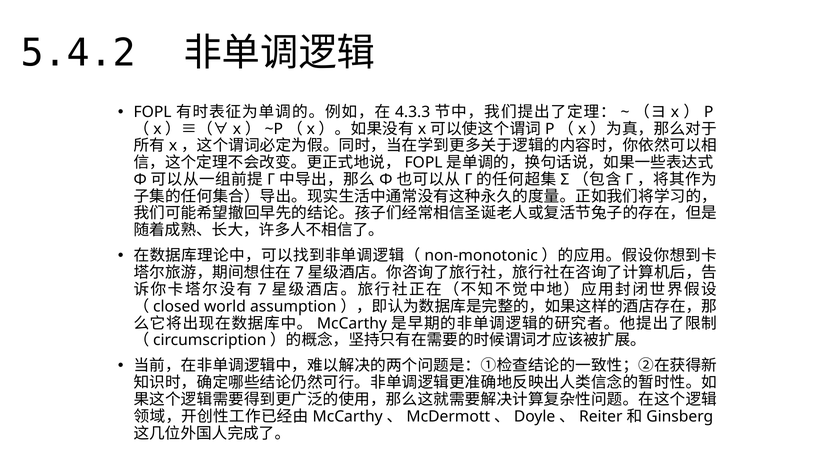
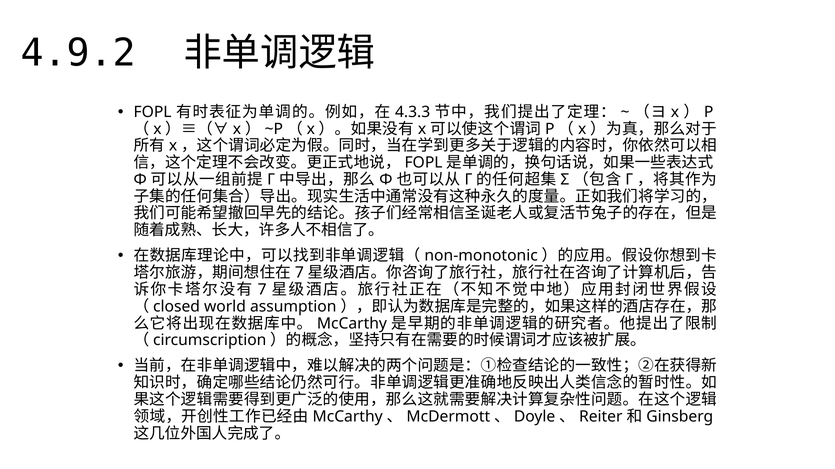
5.4.2: 5.4.2 -> 4.9.2 (78, 53)
